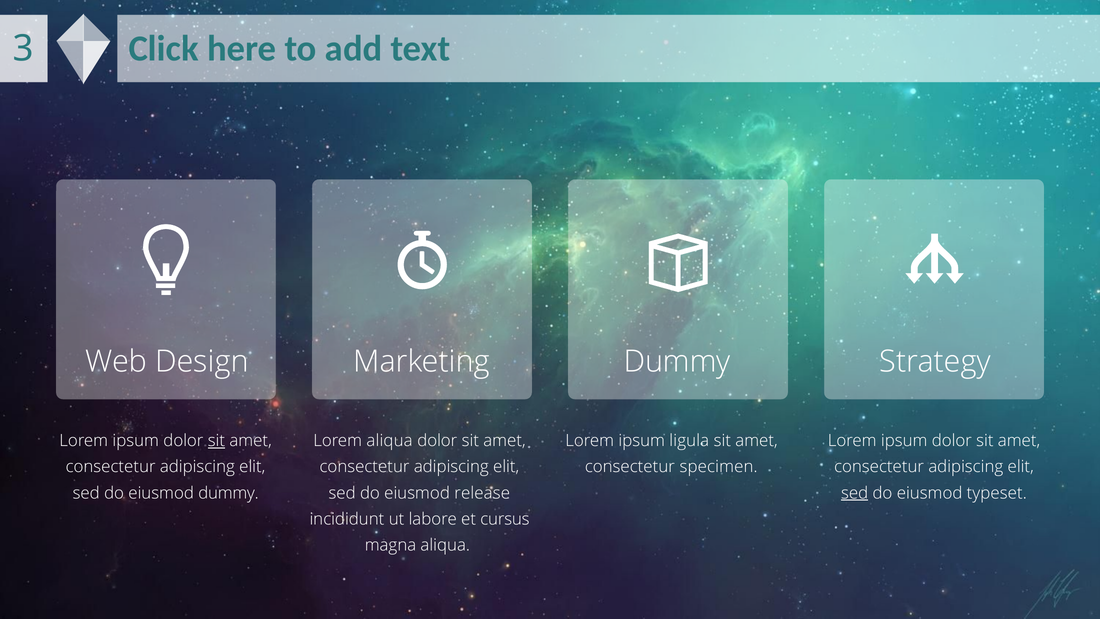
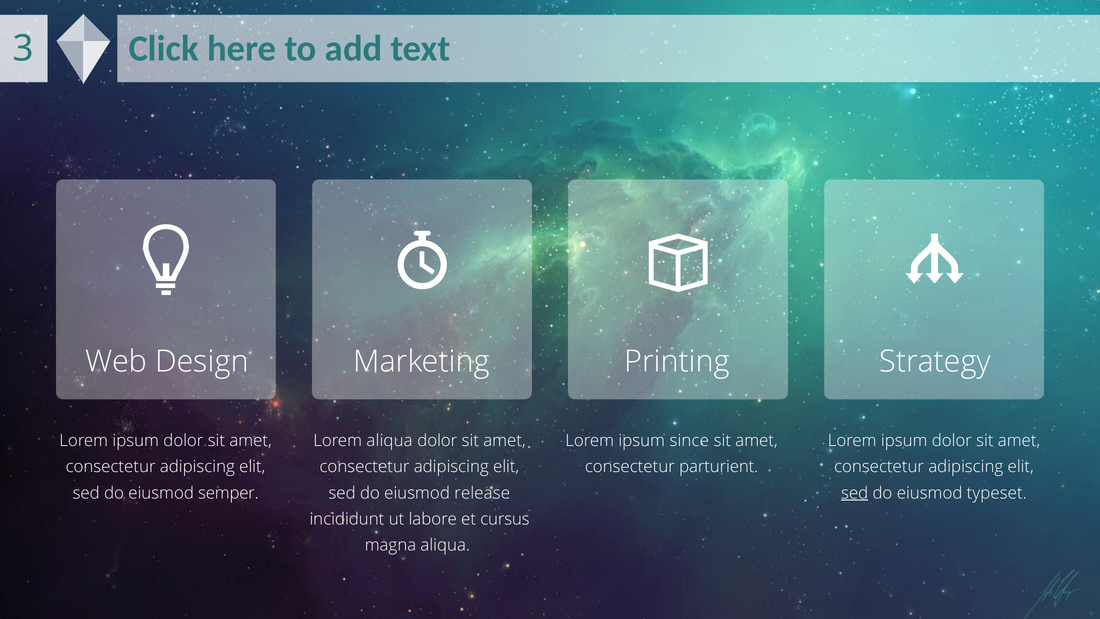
Dummy: Dummy -> Printing (677, 362)
sit underline: present -> none (216, 440)
ligula: ligula -> since (689, 440)
specimen: specimen -> parturient (719, 467)
eiusmod dummy: dummy -> semper (228, 493)
